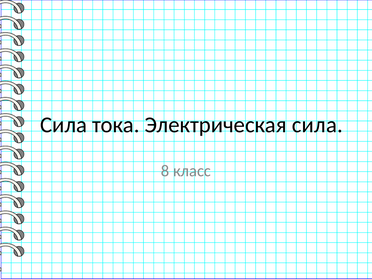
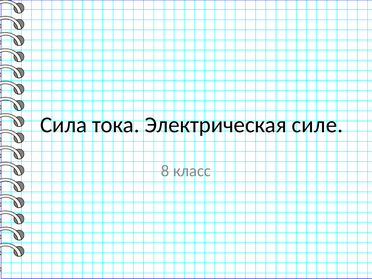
Электрическая сила: сила -> силе (317, 125)
